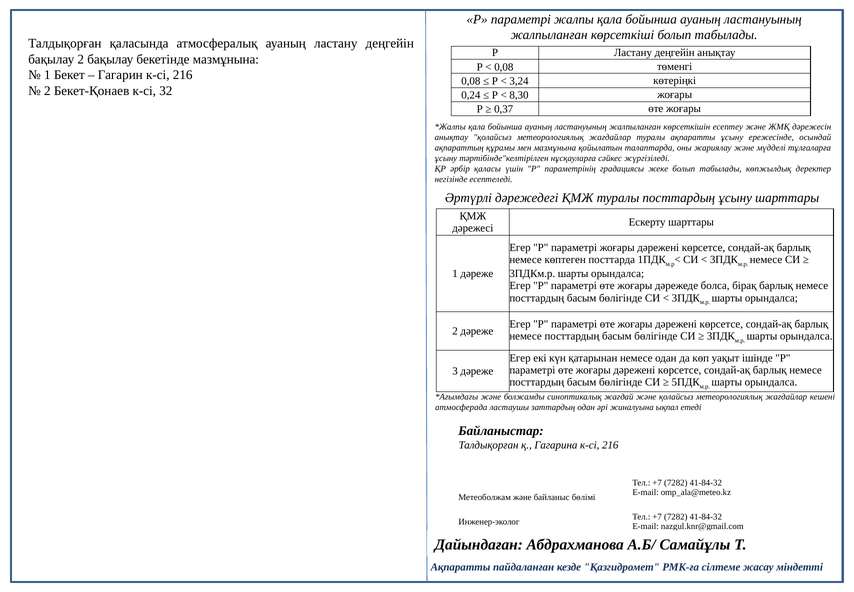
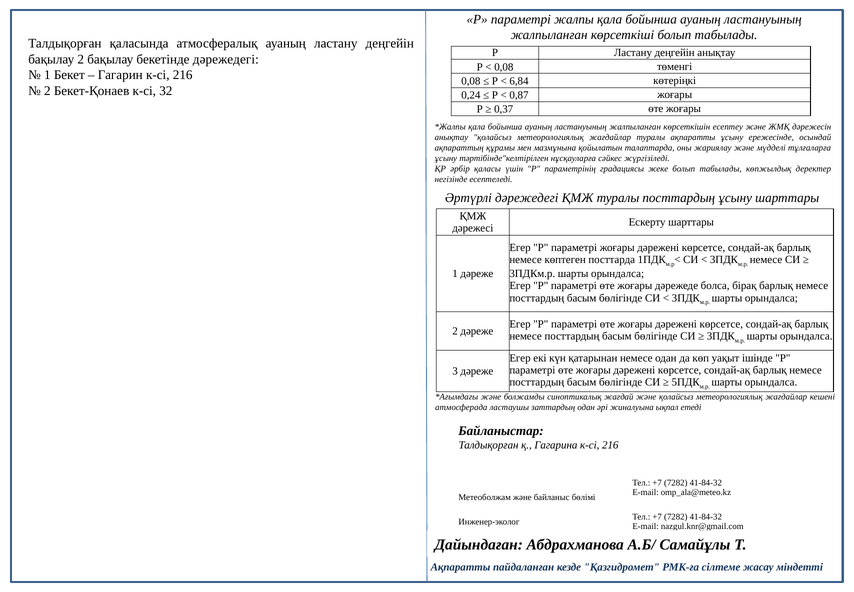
бекетінде мазмұнына: мазмұнына -> дәрежедегі (226, 59)
3,24: 3,24 -> 6,84 (519, 81)
8,30: 8,30 -> 0,87 (519, 95)
